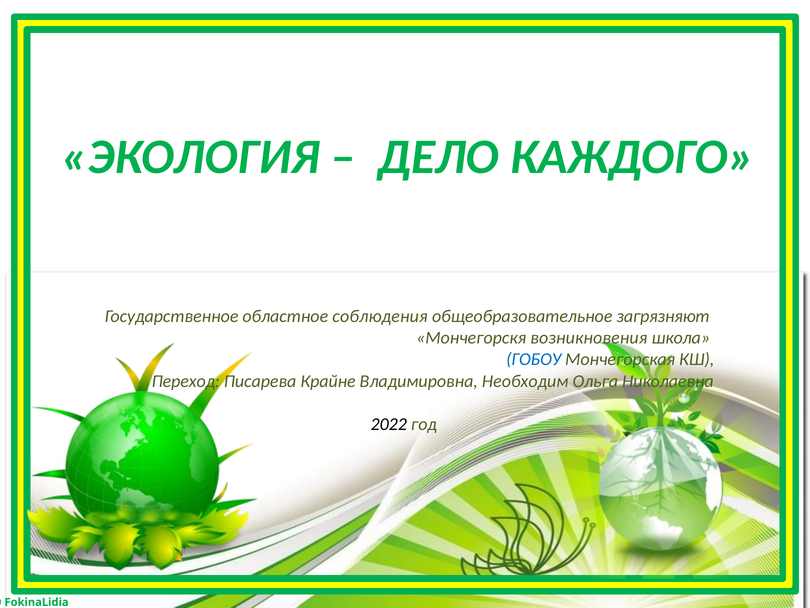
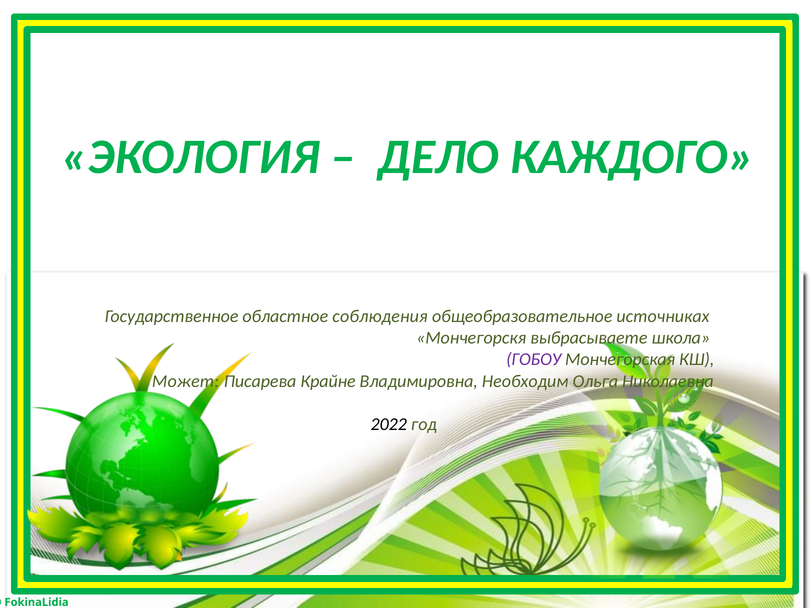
загрязняют: загрязняют -> источниках (663, 316)
возникновения: возникновения -> выбрасываете (589, 338)
ГОБОУ colour: blue -> purple (534, 359)
Переход: Переход -> Может (186, 381)
